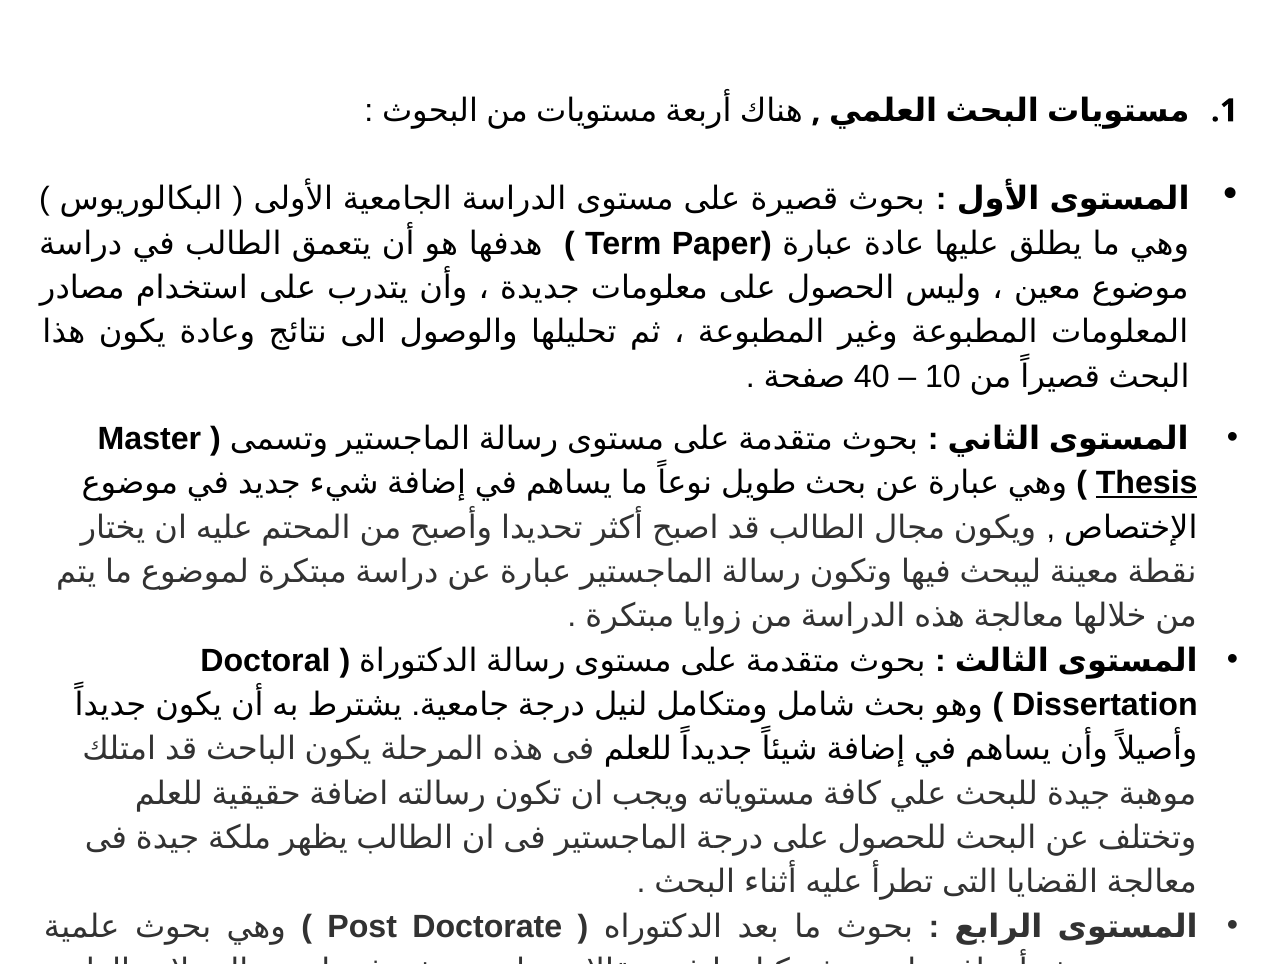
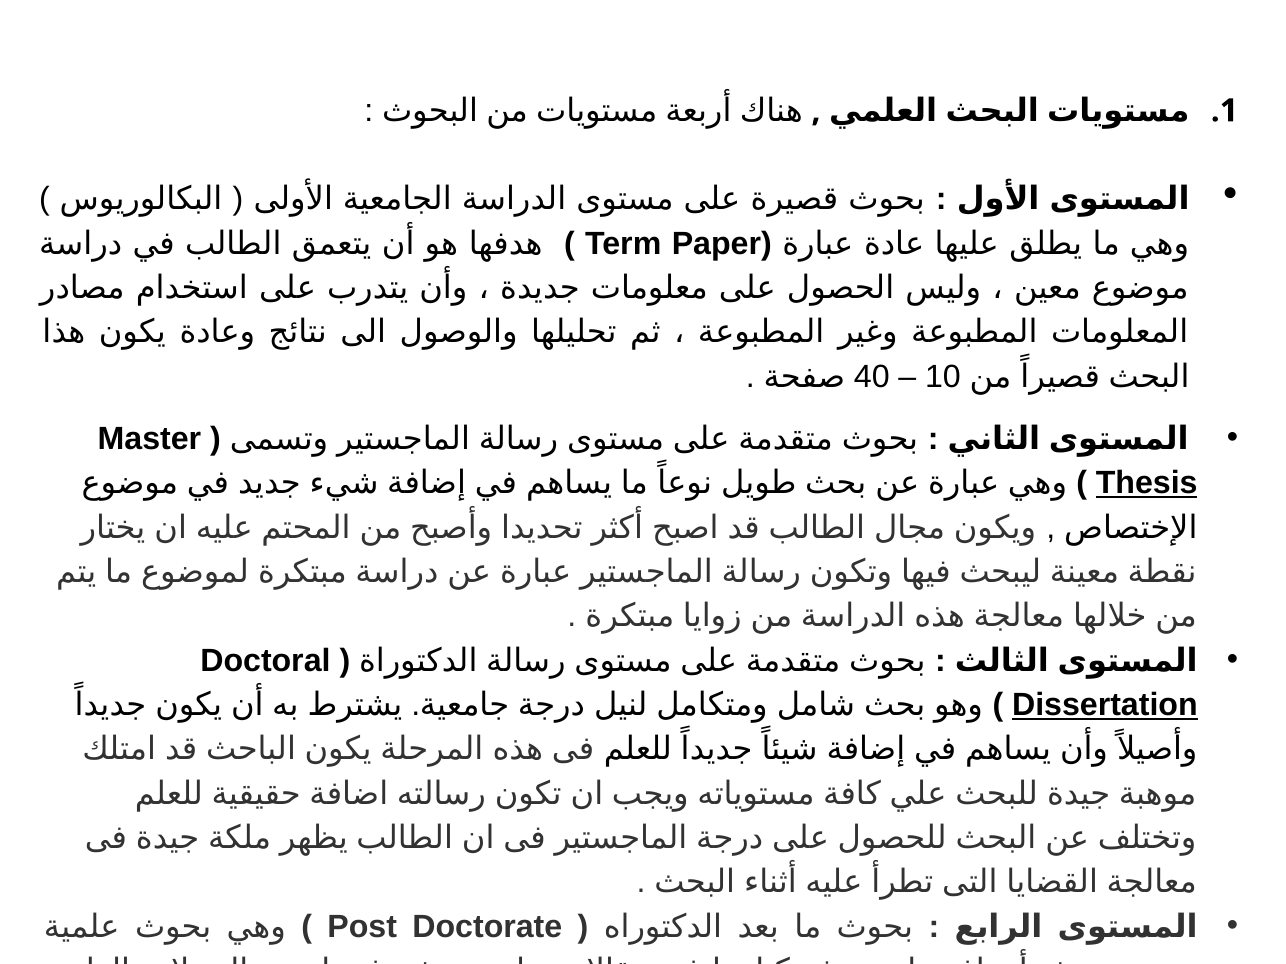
Dissertation underline: none -> present (1105, 705)
